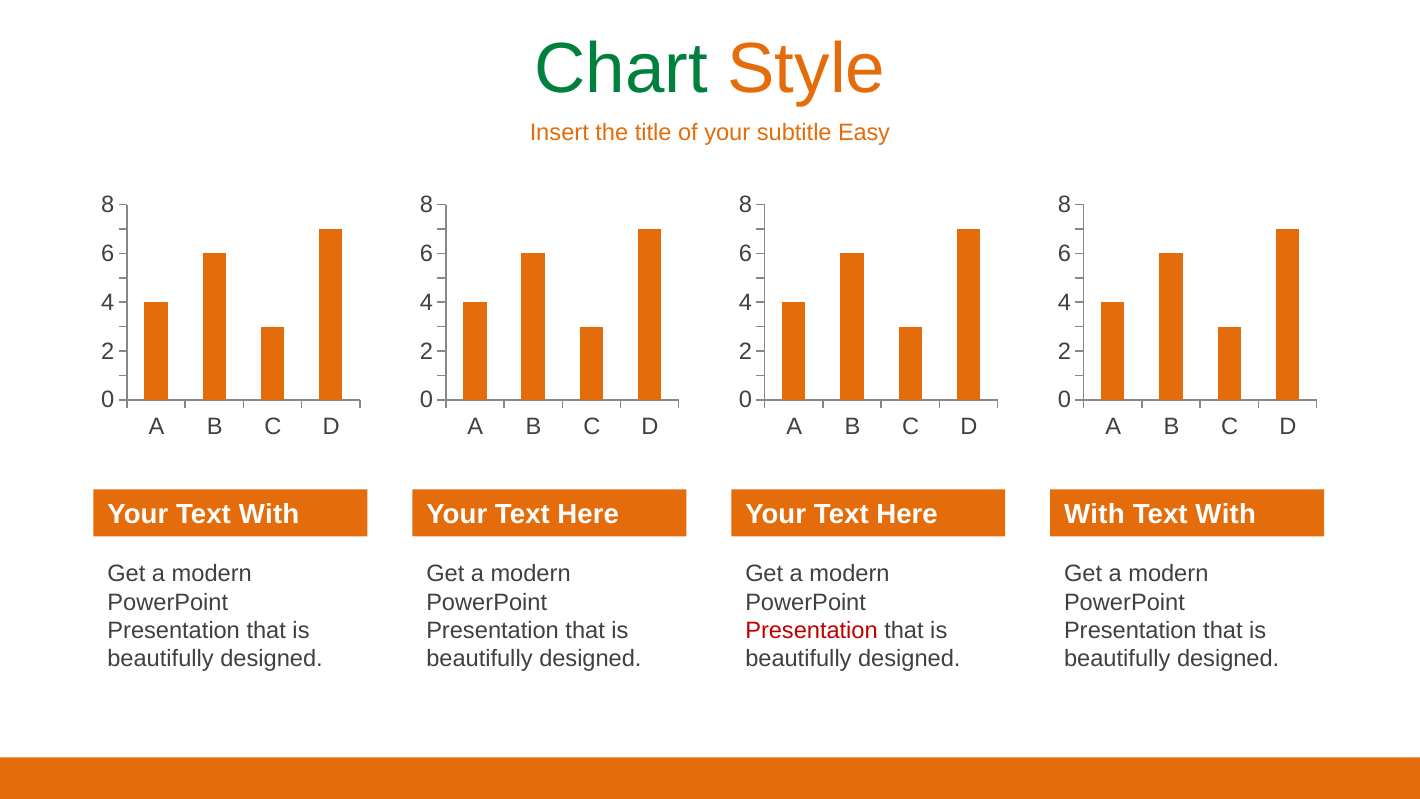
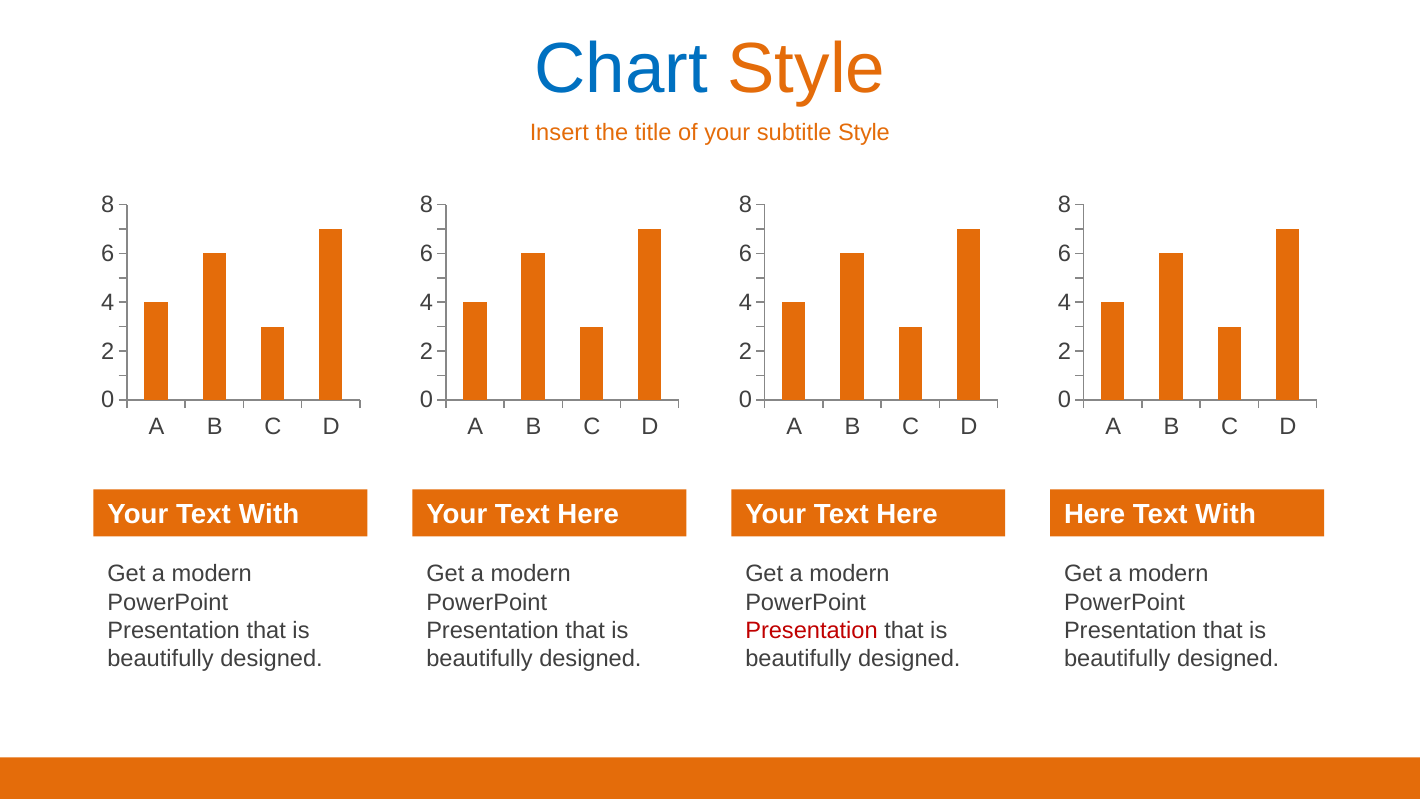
Chart colour: green -> blue (621, 69)
subtitle Easy: Easy -> Style (864, 133)
With: With -> Here (1095, 515)
